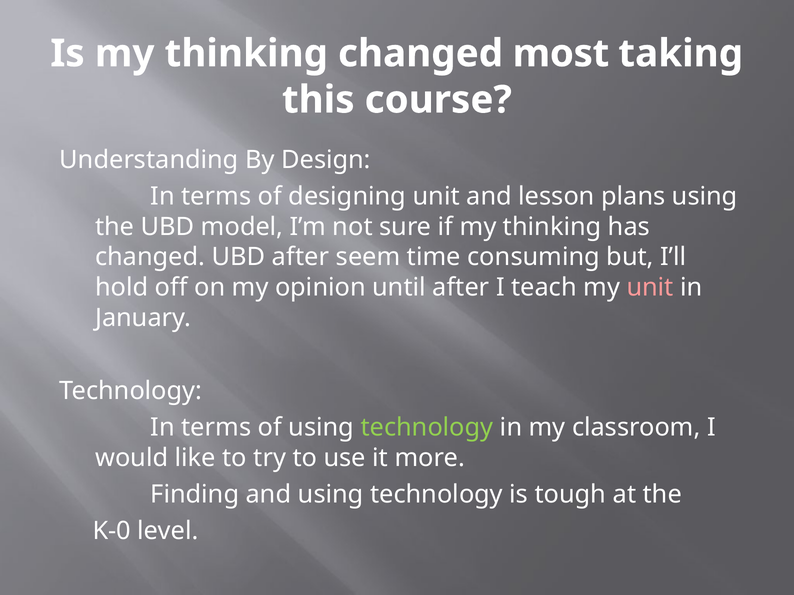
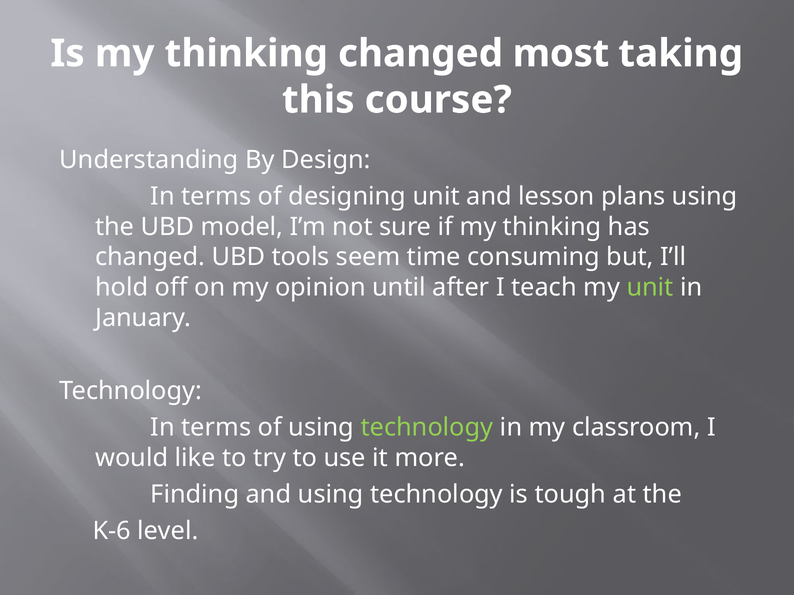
UBD after: after -> tools (301, 257)
unit colour: pink -> light green (650, 288)
K-0: K-0 -> K-6 (112, 532)
